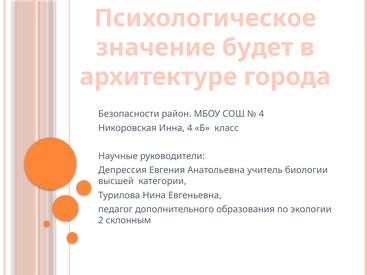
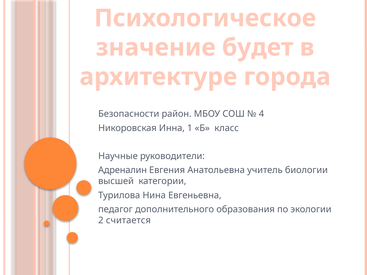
Инна 4: 4 -> 1 (190, 128)
Депрессия: Депрессия -> Адреналин (123, 170)
склонным: склонным -> считается (128, 220)
